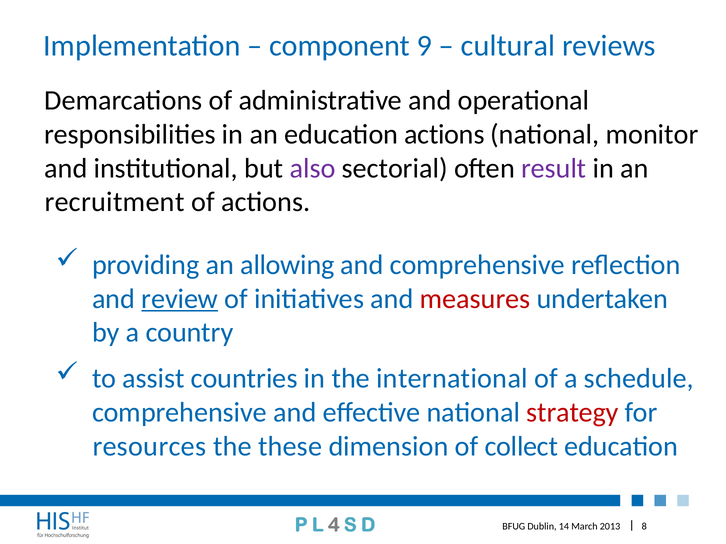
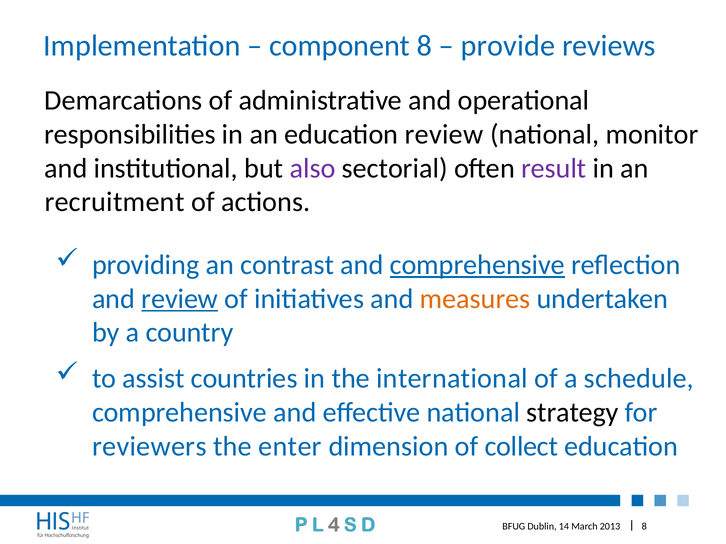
component 9: 9 -> 8 (425, 46)
cultural: cultural -> provide (508, 46)
education actions: actions -> review (444, 134)
allowing: allowing -> contrast (287, 265)
comprehensive underline: none -> present (477, 265)
measures colour: red -> orange (475, 299)
strategy colour: red -> black (572, 413)
resources: resources -> reviewers (149, 447)
these: these -> enter (290, 447)
